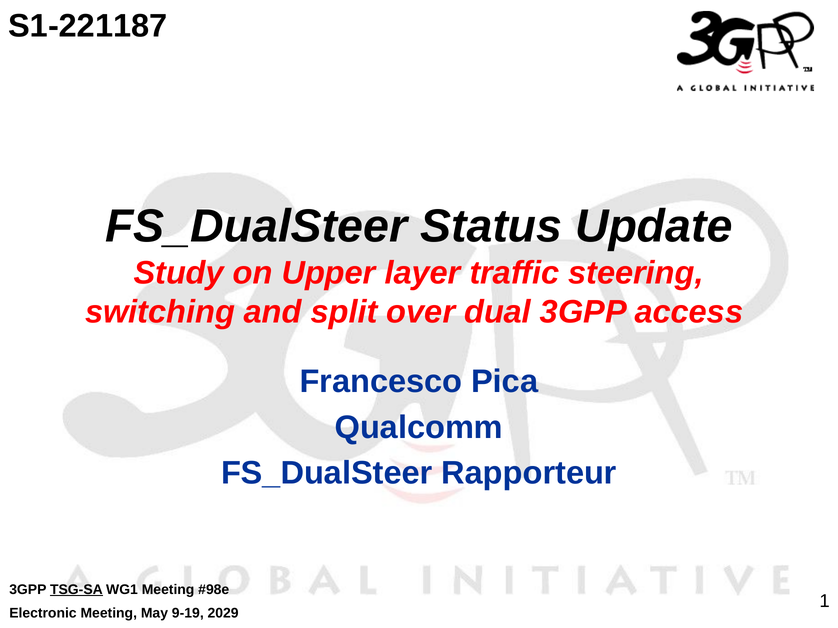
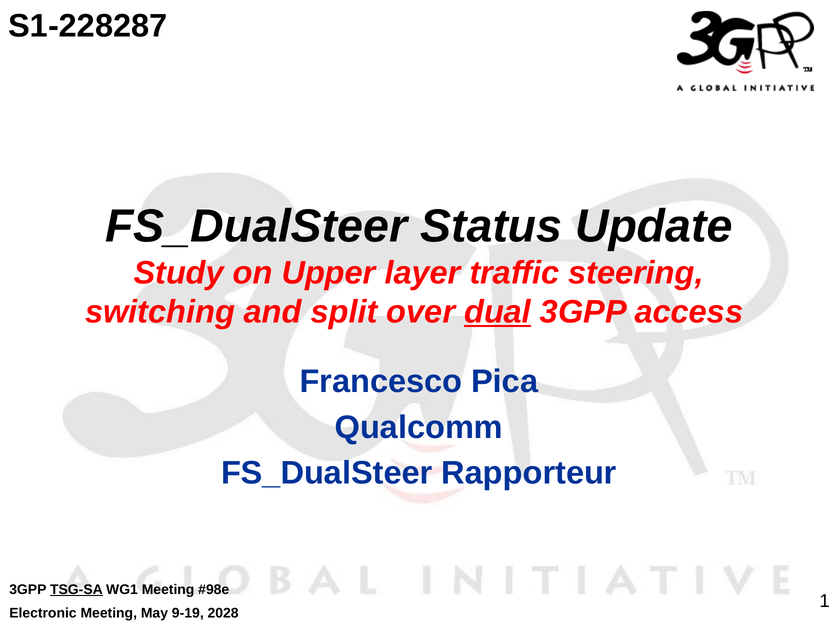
S1-221187: S1-221187 -> S1-228287 (88, 26)
dual underline: none -> present (498, 312)
2029: 2029 -> 2028 (223, 614)
